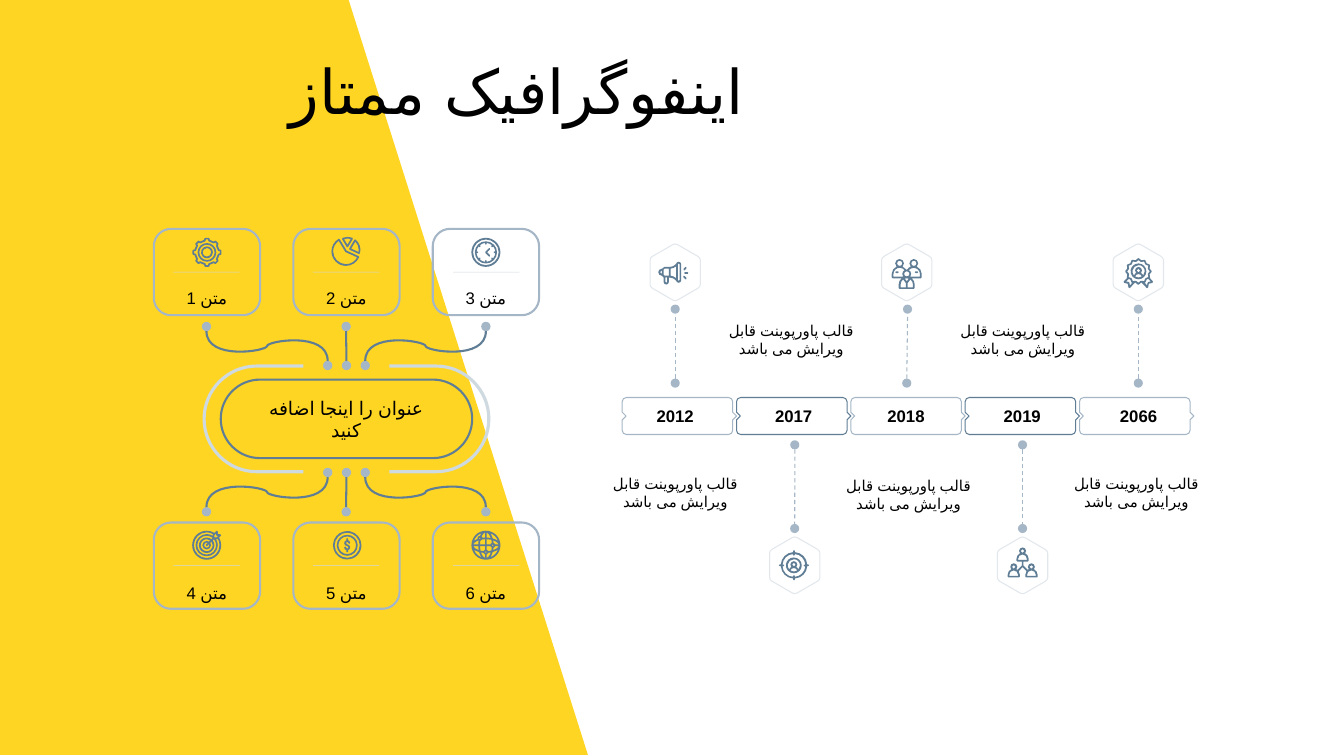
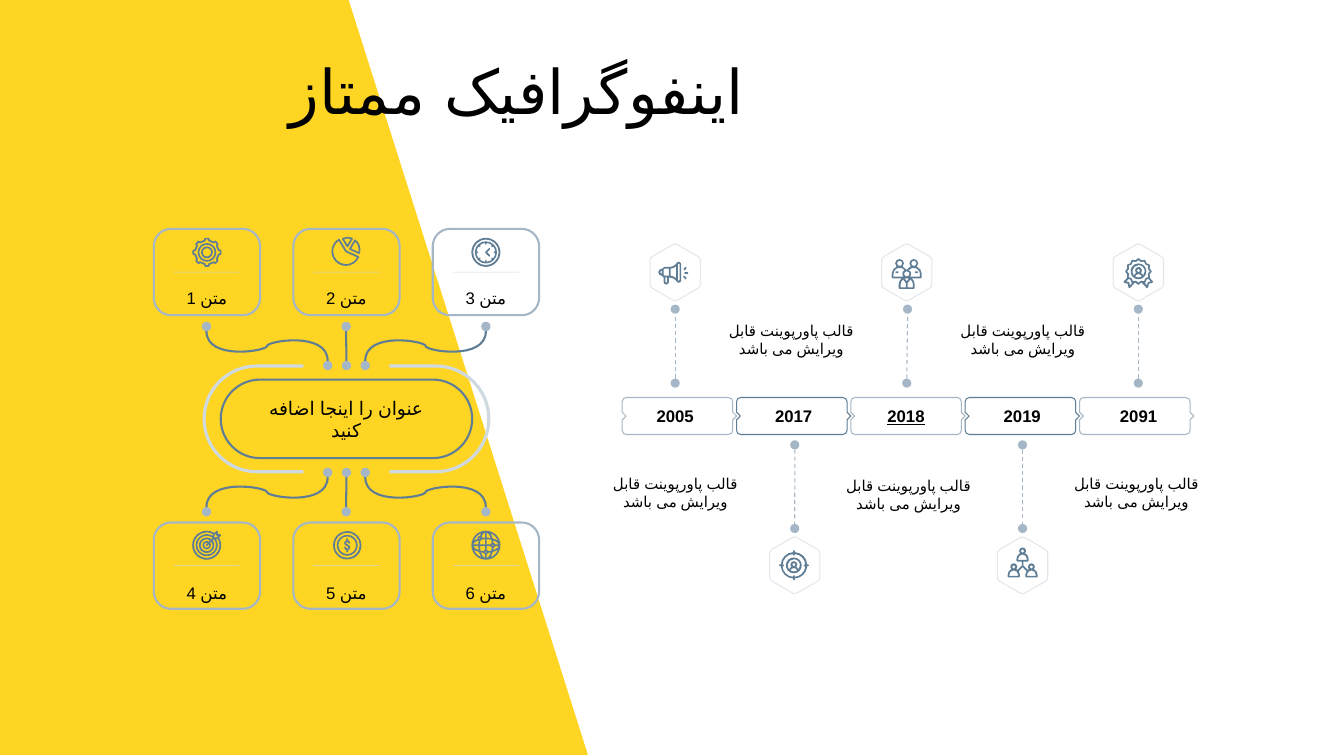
2012: 2012 -> 2005 (675, 417)
2018 underline: none -> present (906, 417)
2066: 2066 -> 2091 (1139, 417)
